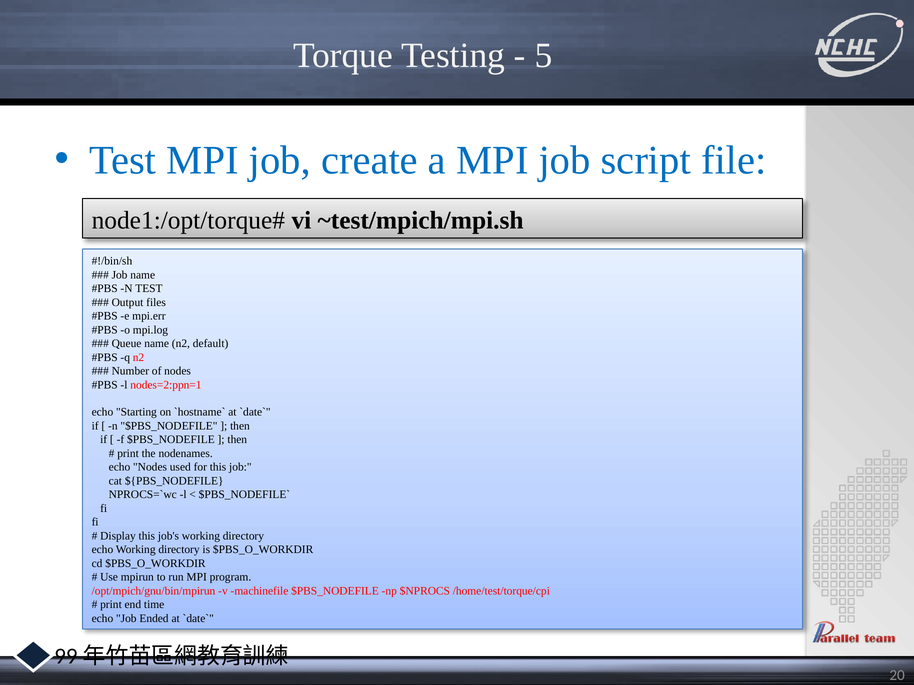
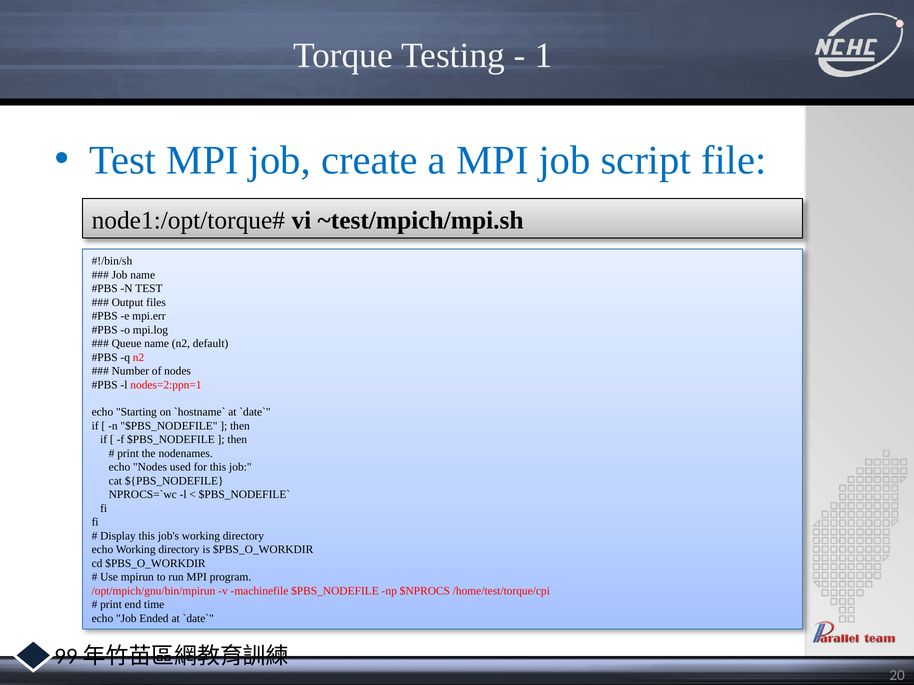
5: 5 -> 1 (543, 56)
